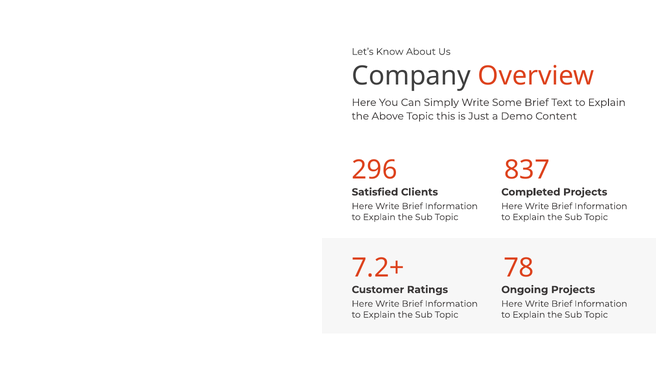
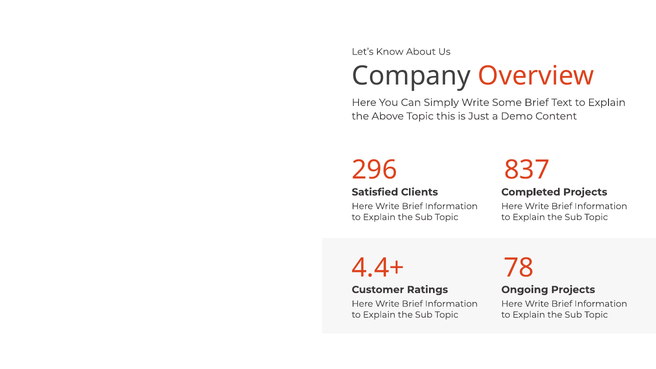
7.2+: 7.2+ -> 4.4+ (378, 268)
